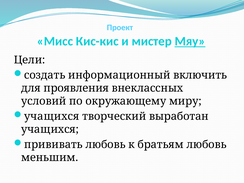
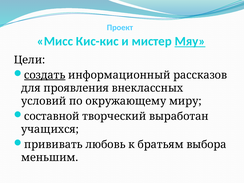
создать underline: none -> present (45, 75)
включить: включить -> рассказов (200, 75)
учащихся: учащихся -> составной (52, 116)
братьям любовь: любовь -> выбора (206, 145)
